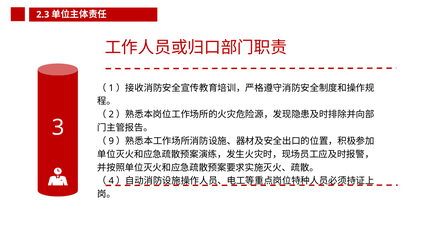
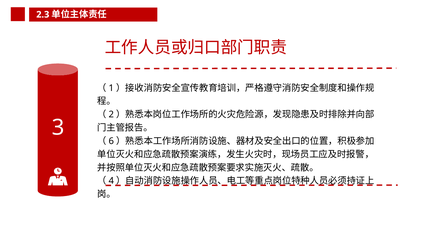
9: 9 -> 6 (111, 141)
